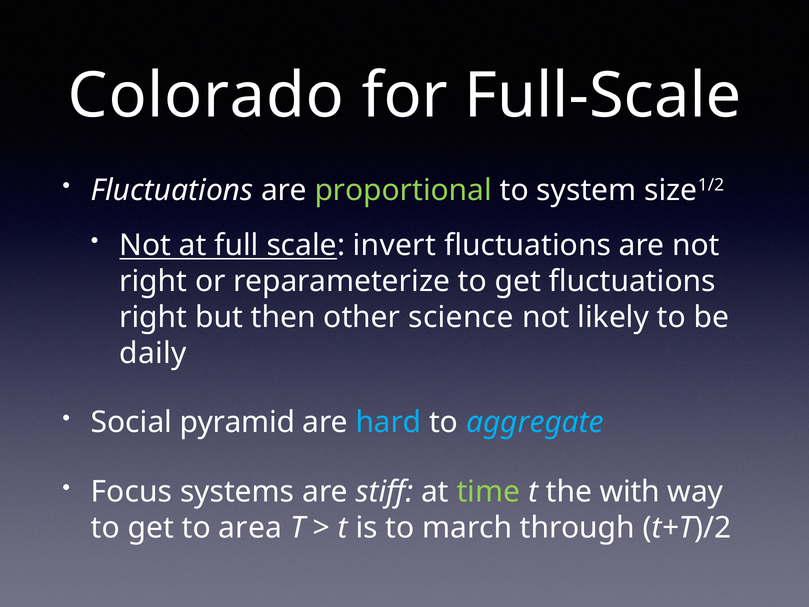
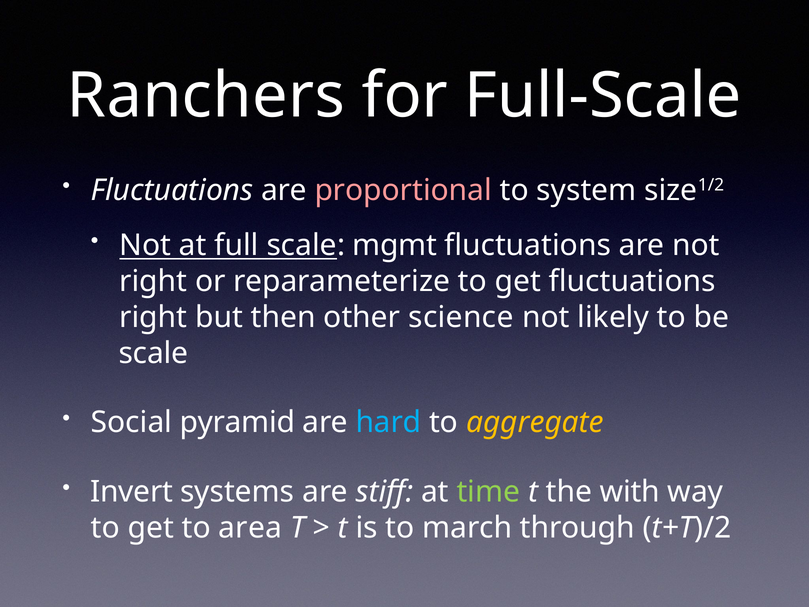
Colorado: Colorado -> Ranchers (206, 96)
proportional colour: light green -> pink (403, 190)
invert: invert -> mgmt (395, 245)
daily: daily -> scale (153, 353)
aggregate colour: light blue -> yellow (535, 422)
Focus: Focus -> Invert (132, 492)
